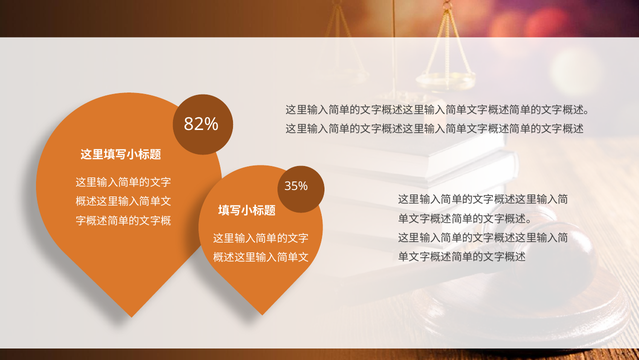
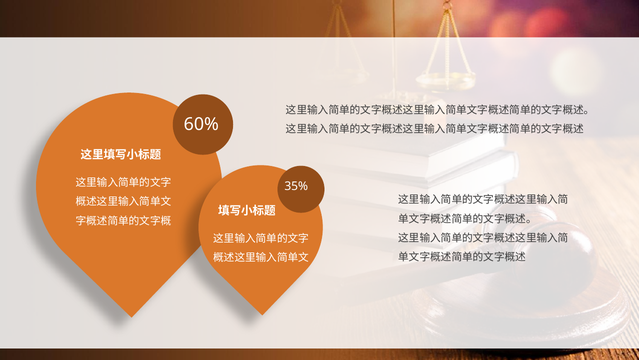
82%: 82% -> 60% (201, 124)
